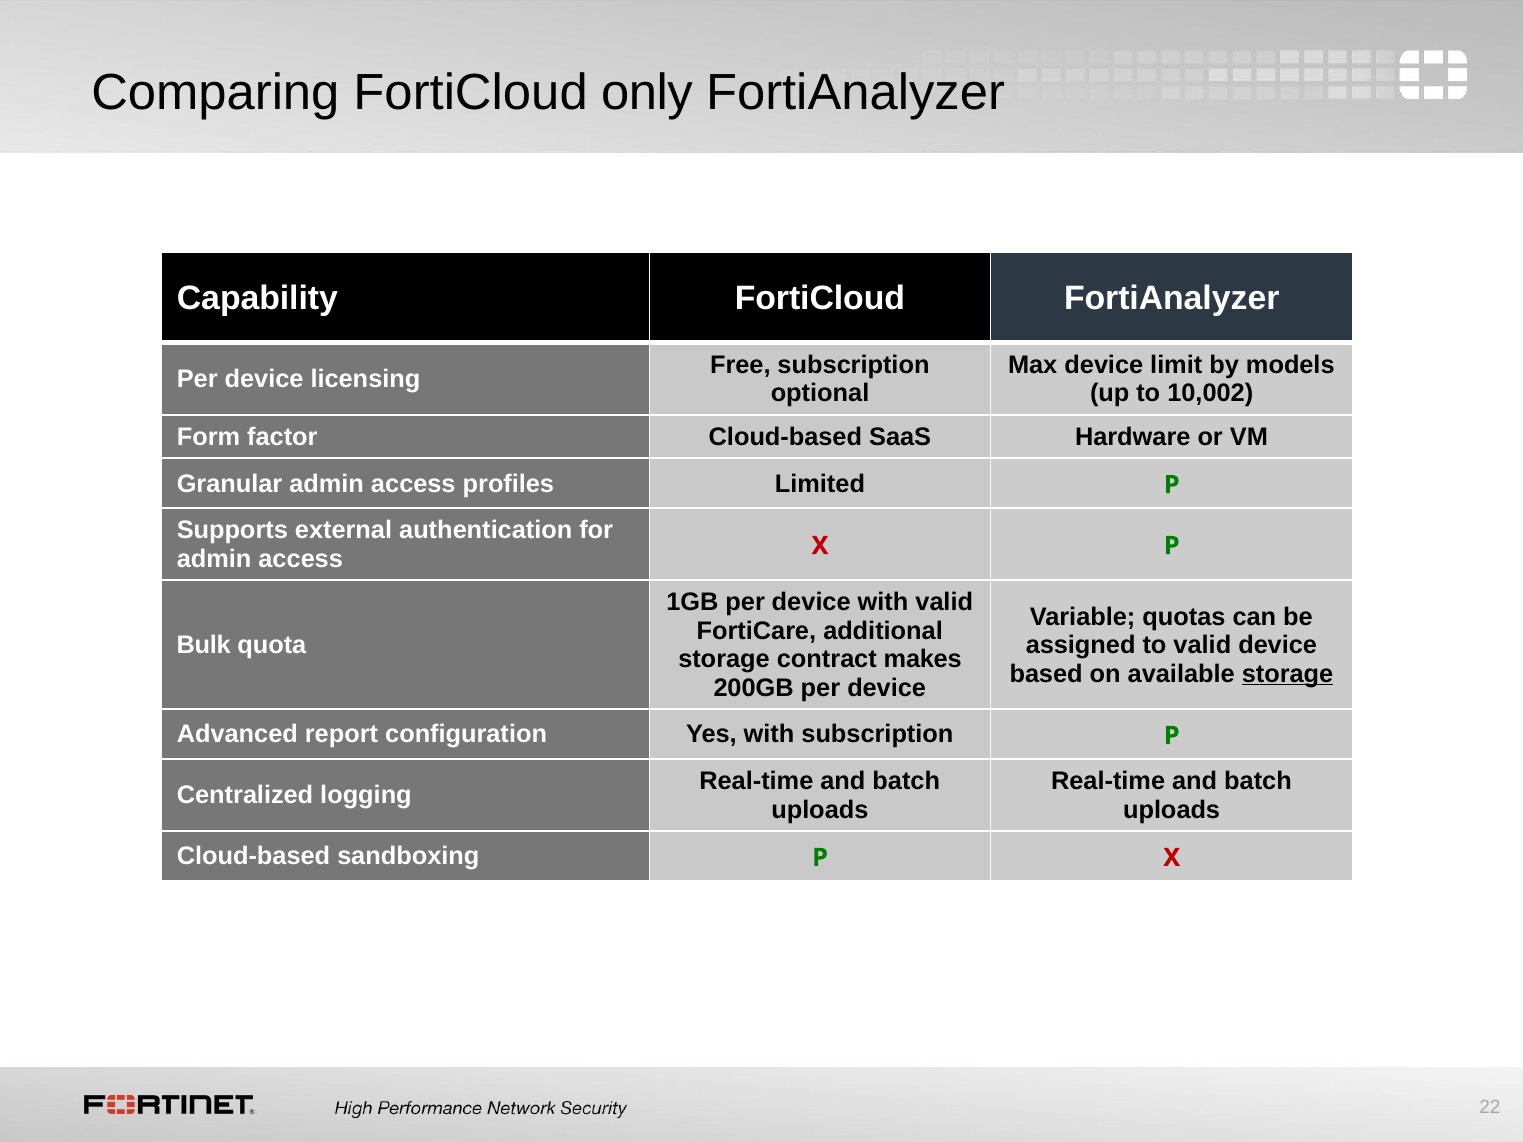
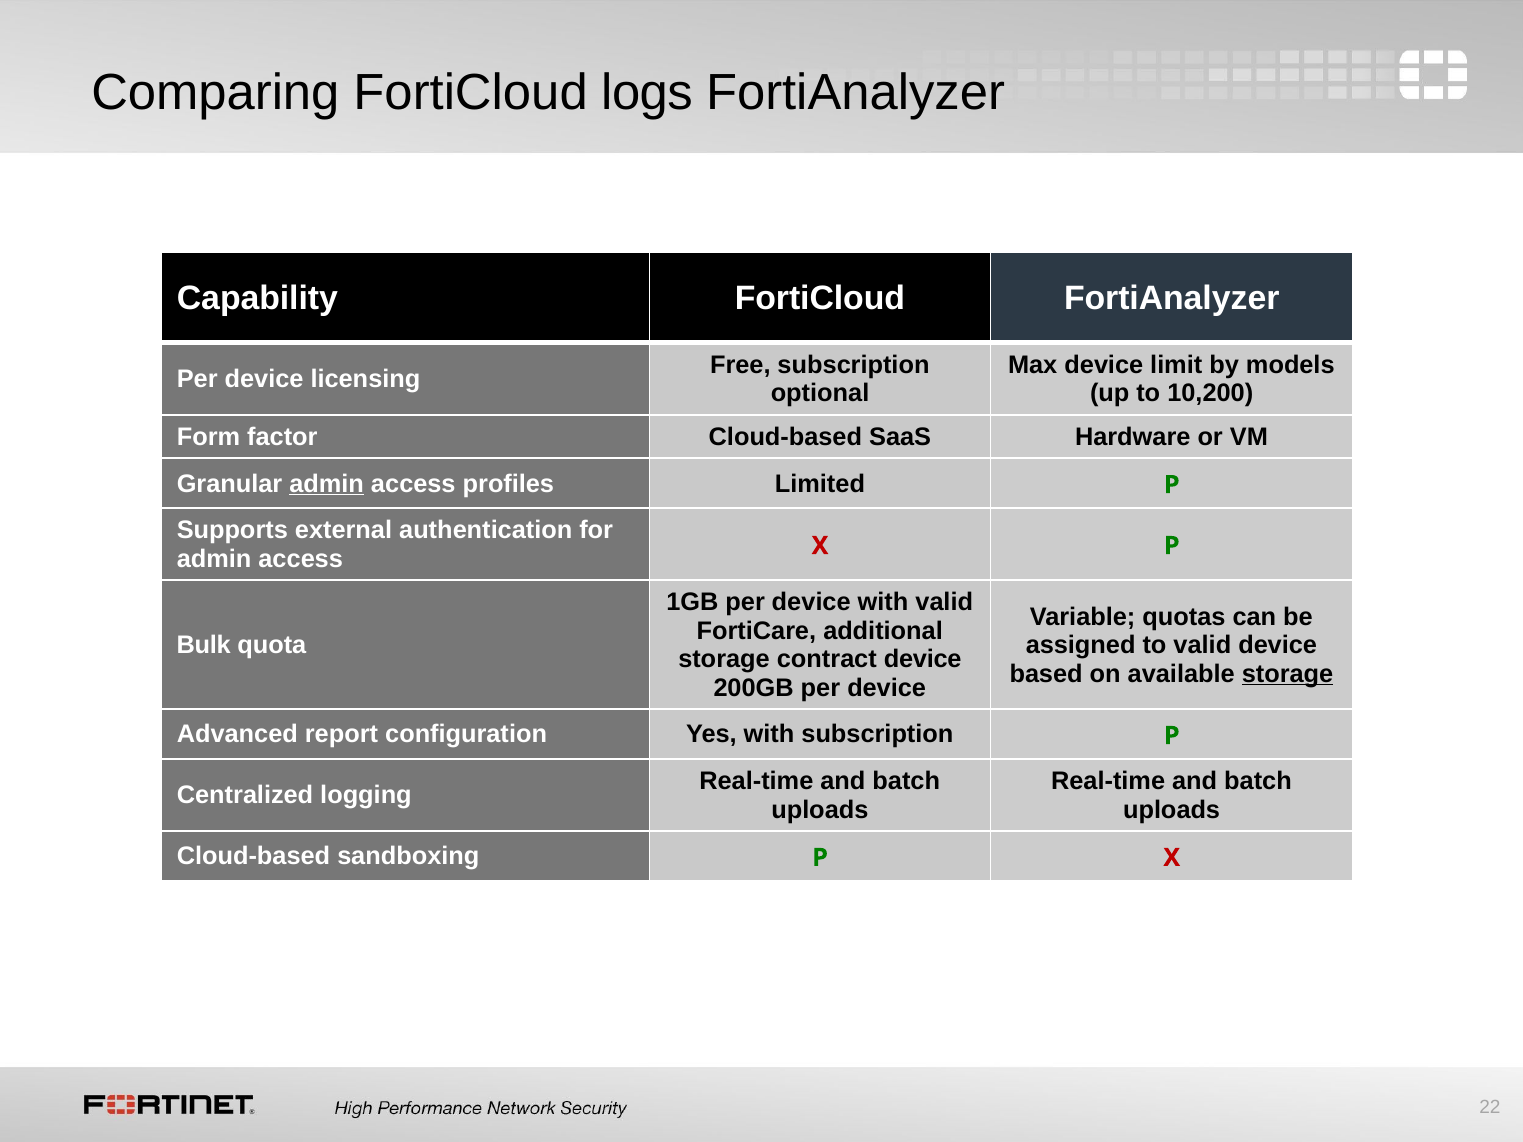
only: only -> logs (647, 93)
10,002: 10,002 -> 10,200 (1210, 393)
admin underline: none -> present (327, 484)
contract makes: makes -> device (923, 660)
